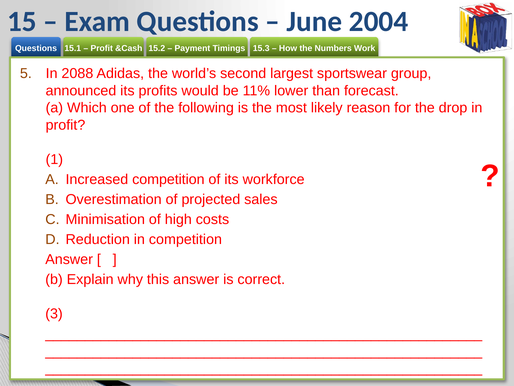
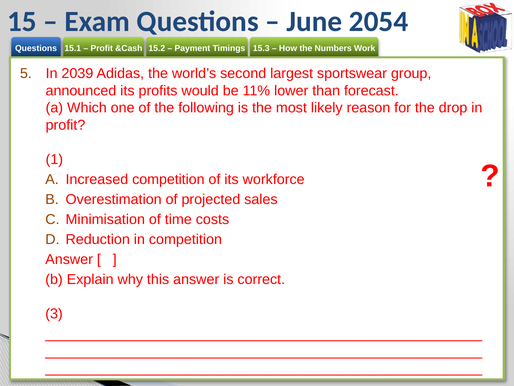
2004: 2004 -> 2054 (379, 22)
2088: 2088 -> 2039 (77, 73)
high: high -> time (178, 219)
